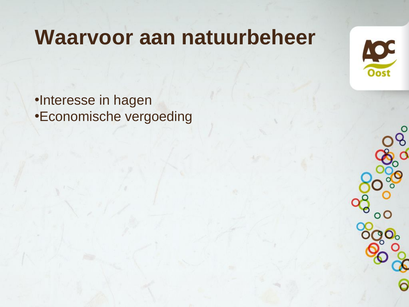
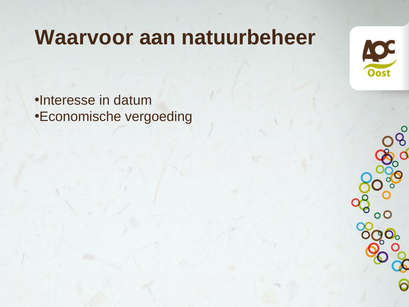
hagen: hagen -> datum (133, 100)
